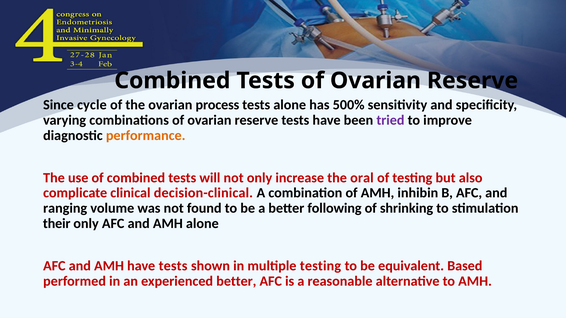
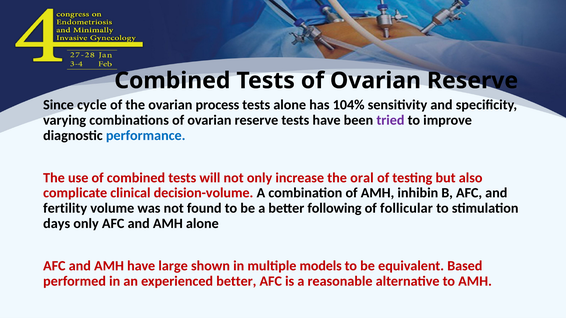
500%: 500% -> 104% (349, 105)
performance colour: orange -> blue (146, 136)
decision-clinical: decision-clinical -> decision-volume (204, 193)
ranging: ranging -> fertility (65, 208)
shrinking: shrinking -> follicular (406, 208)
their: their -> days (57, 224)
have tests: tests -> large (173, 266)
multiple testing: testing -> models (321, 266)
